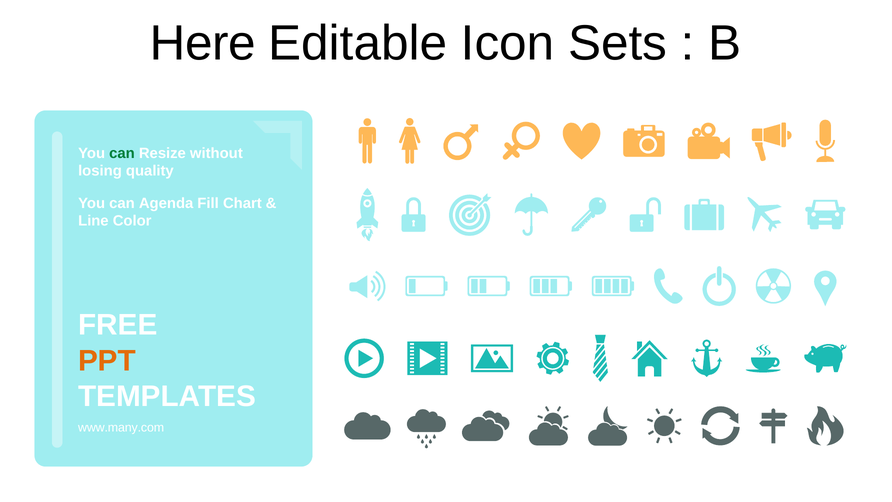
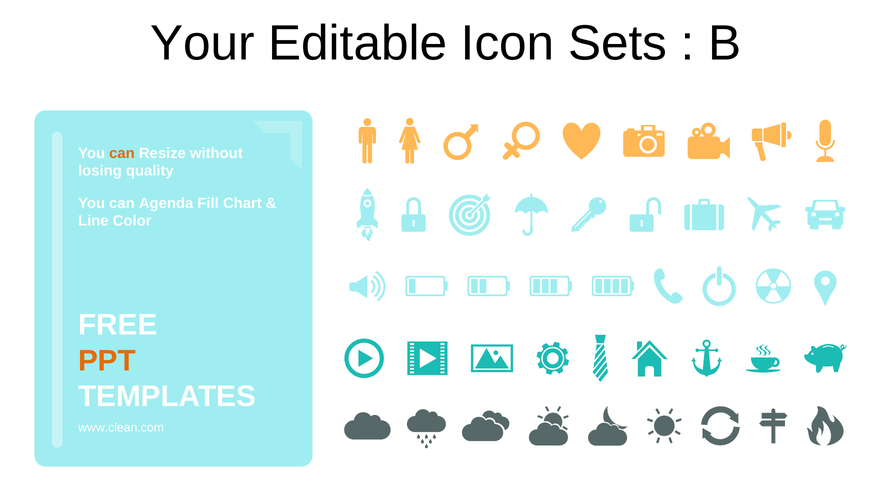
Here: Here -> Your (202, 44)
can colour: green -> orange (122, 153)
www.many.com: www.many.com -> www.clean.com (121, 427)
